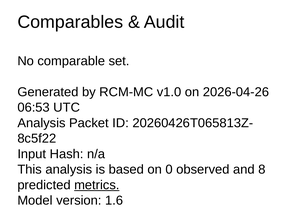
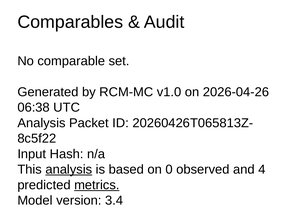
06:53: 06:53 -> 06:38 (34, 108)
analysis underline: none -> present (69, 170)
8: 8 -> 4 (262, 170)
1.6: 1.6 -> 3.4 (114, 201)
